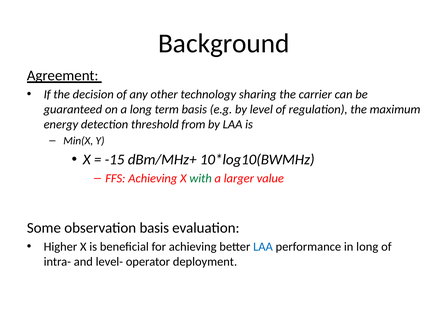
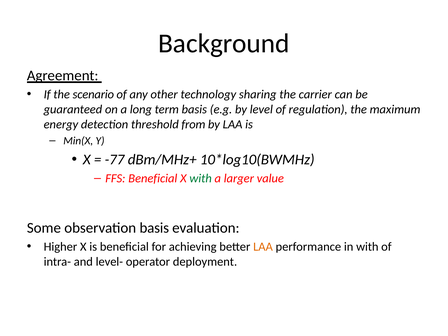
decision: decision -> scenario (93, 94)
-15: -15 -> -77 (115, 160)
FFS Achieving: Achieving -> Beneficial (153, 178)
LAA colour: blue -> orange (263, 247)
in long: long -> with (367, 247)
